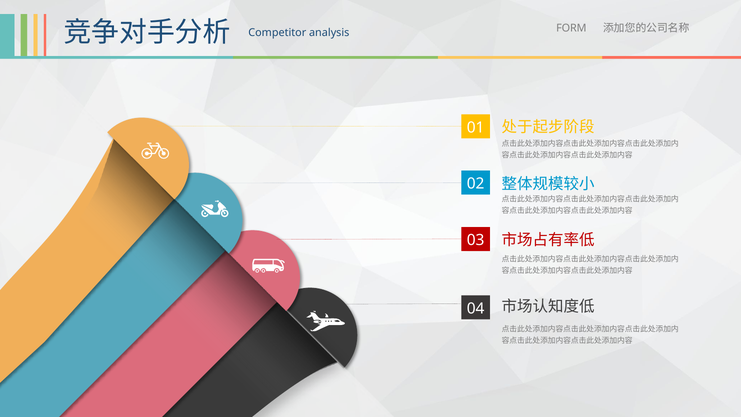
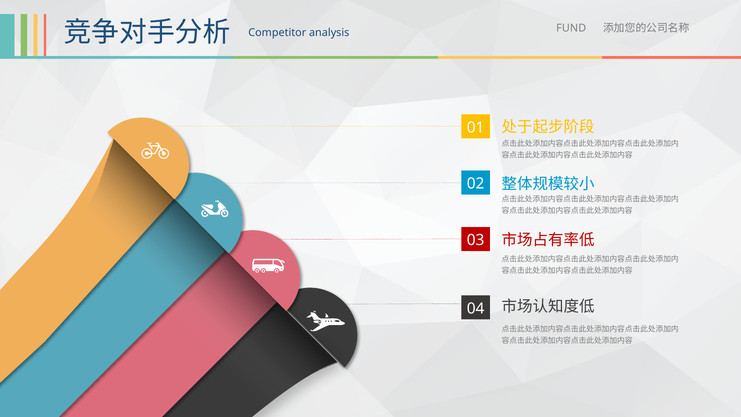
FORM: FORM -> FUND (571, 28)
